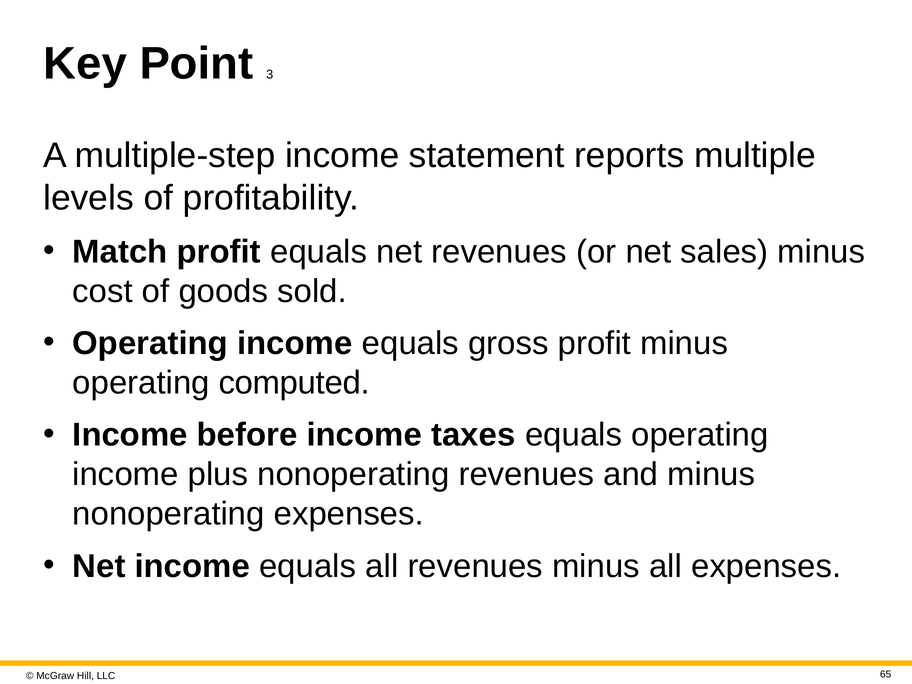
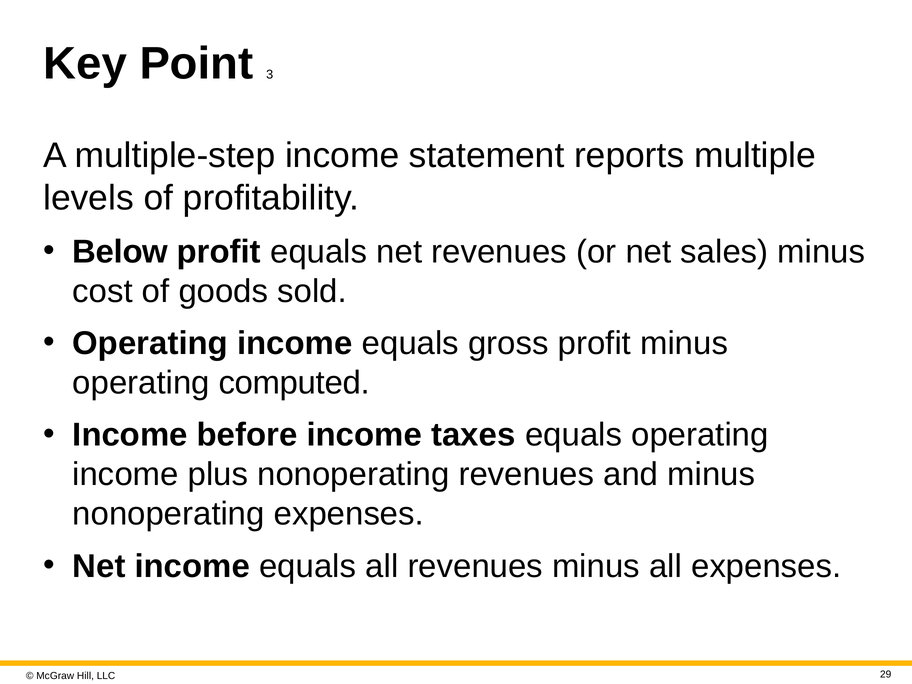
Match: Match -> Below (120, 252)
65: 65 -> 29 (886, 674)
